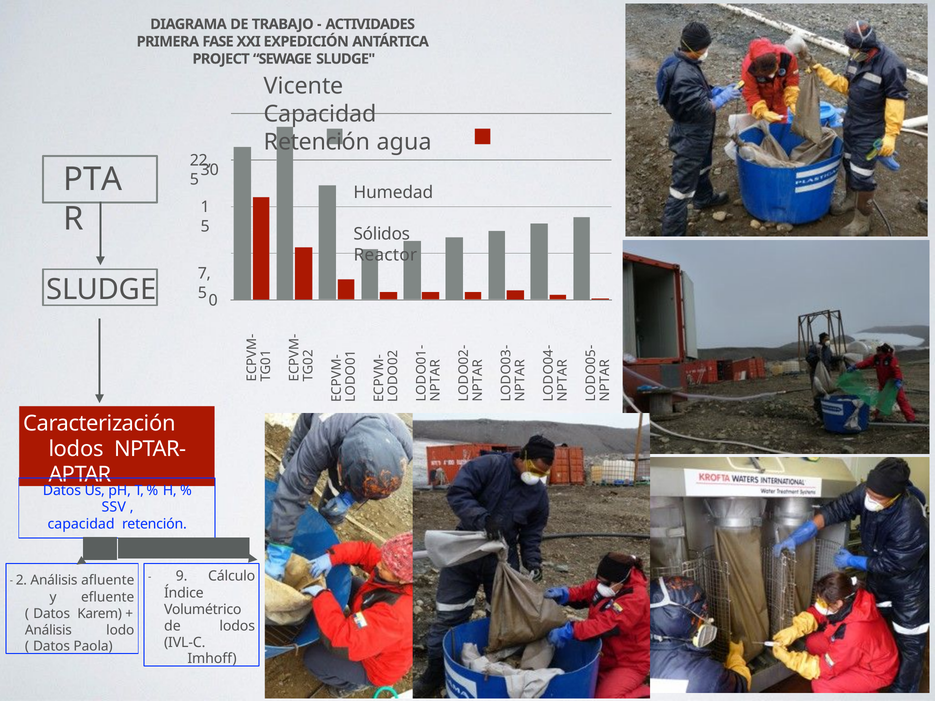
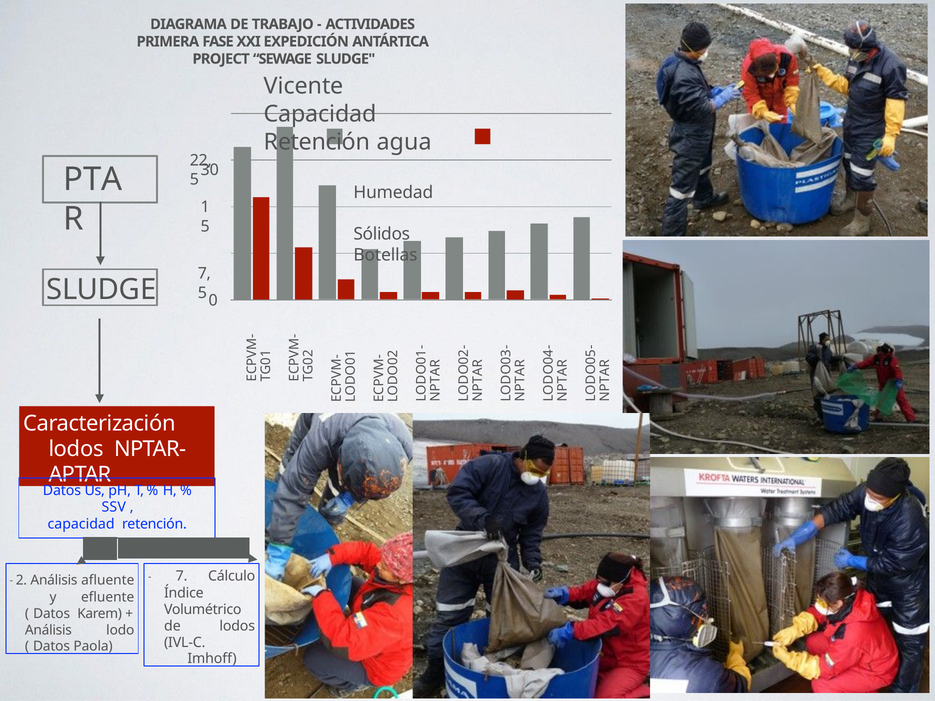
Reactor: Reactor -> Botellas (385, 255)
9: 9 -> 7 (182, 576)
